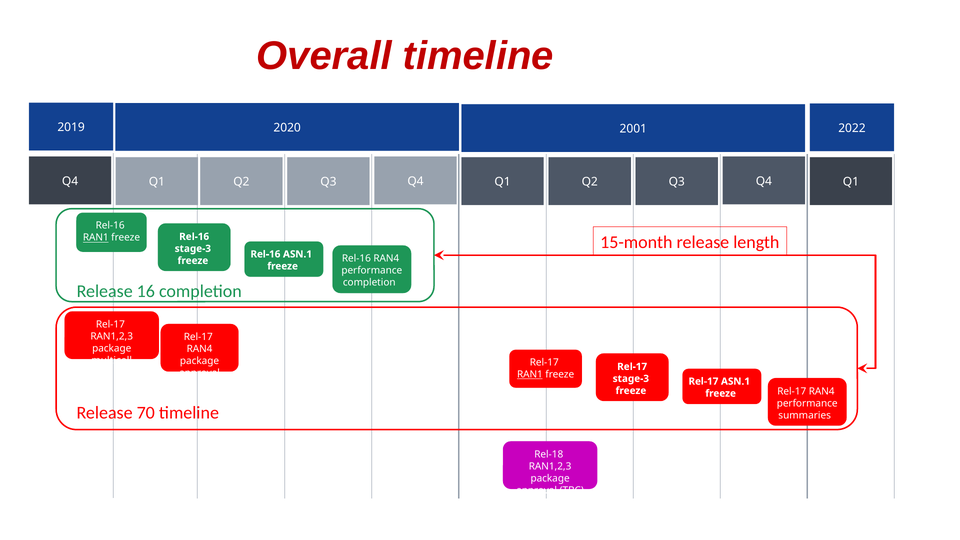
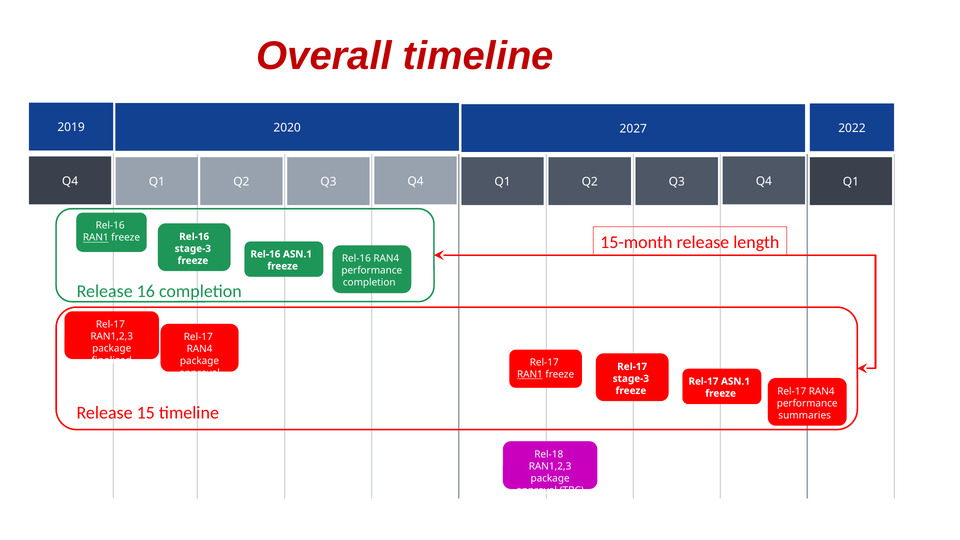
2001: 2001 -> 2027 (633, 129)
multicell: multicell -> finalized (112, 361)
70: 70 -> 15 (146, 413)
